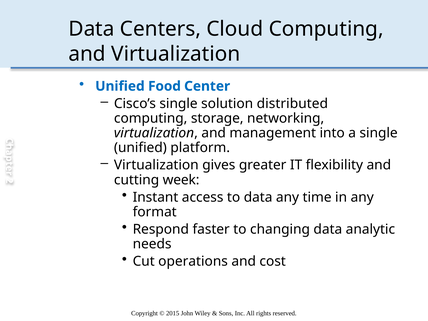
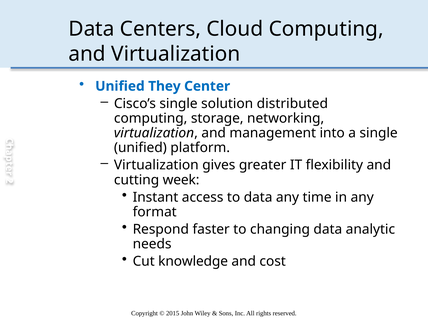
Food: Food -> They (164, 86)
operations: operations -> knowledge (193, 261)
